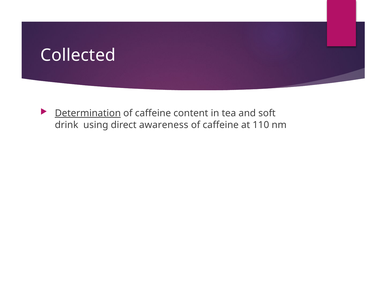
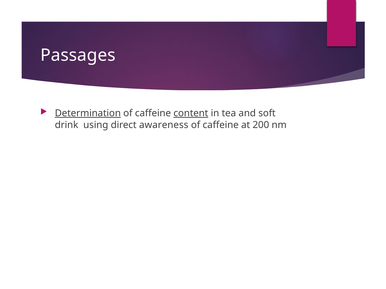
Collected: Collected -> Passages (78, 55)
content underline: none -> present (191, 113)
110: 110 -> 200 (261, 125)
